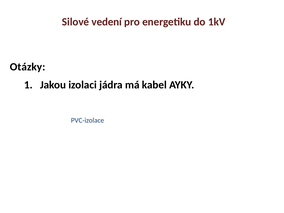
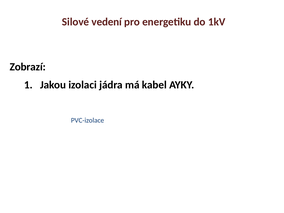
Otázky: Otázky -> Zobrazí (28, 67)
